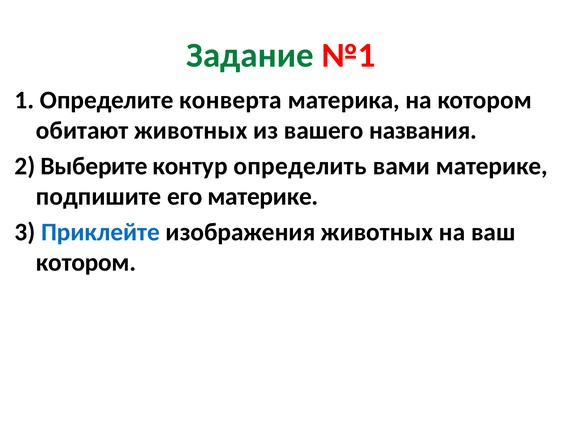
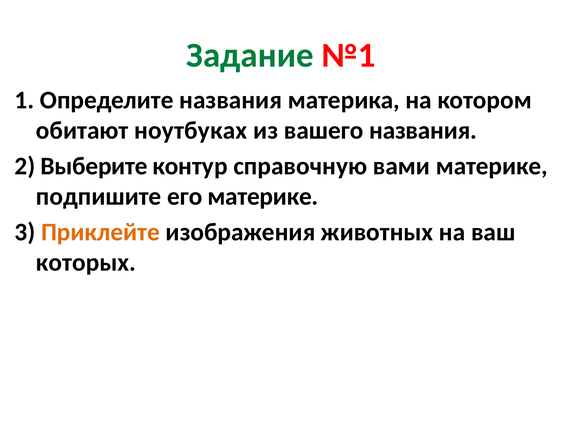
Определите конверта: конверта -> названия (231, 100)
обитают животных: животных -> ноутбуках (191, 130)
определить: определить -> справочную (300, 166)
Приклейте colour: blue -> orange (100, 232)
котором: котором -> которых (86, 262)
